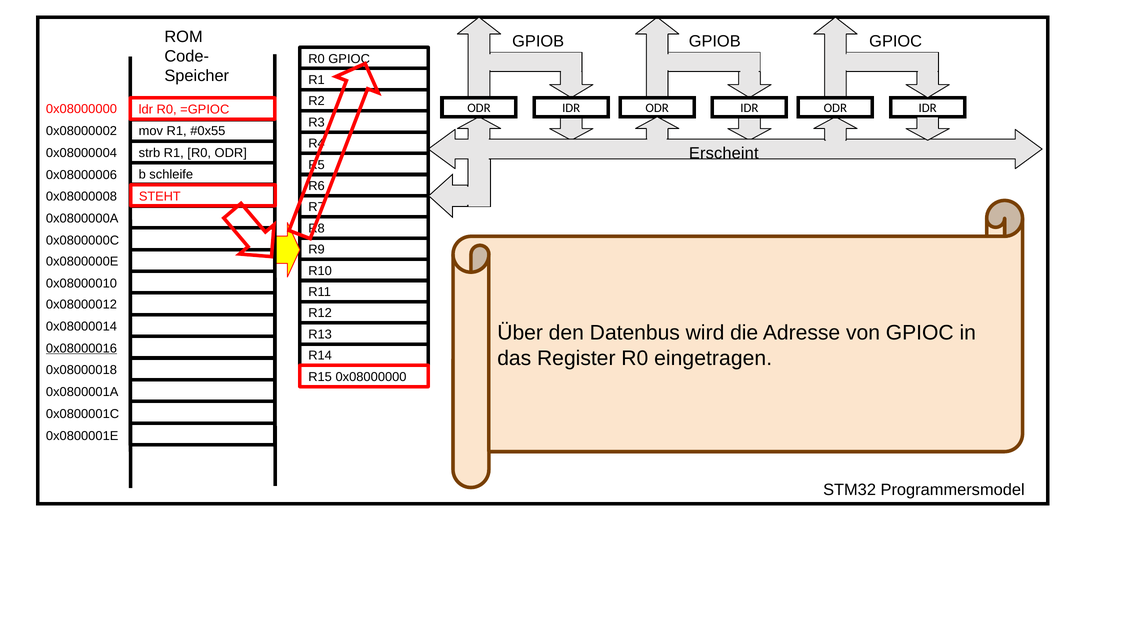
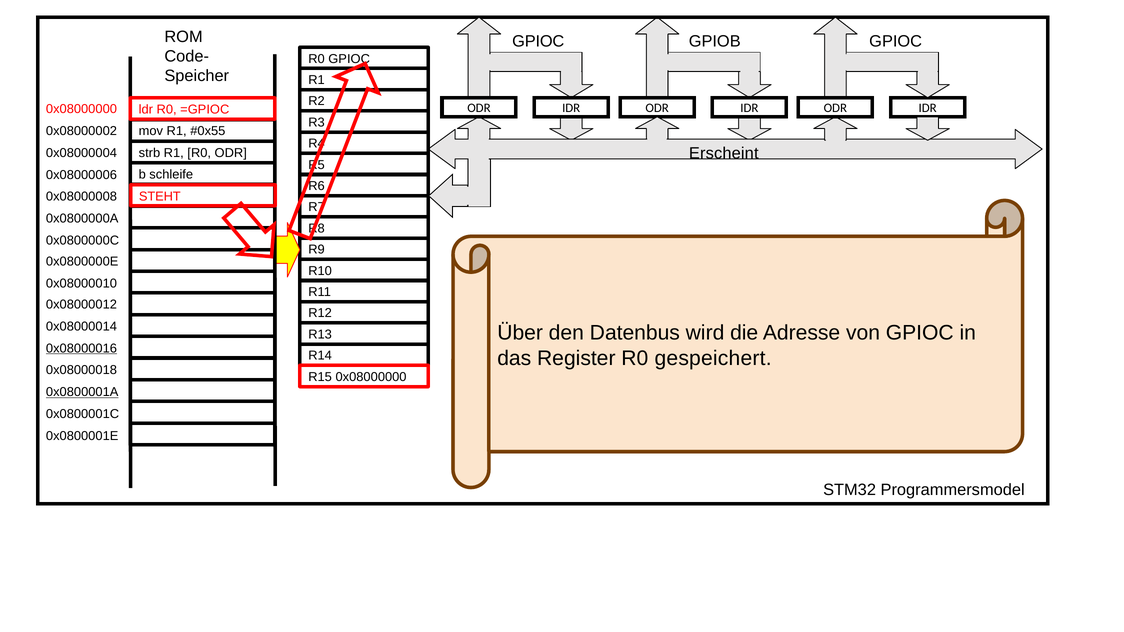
GPIOB: GPIOB -> GPIOC (538, 42)
eingetragen: eingetragen -> gespeichert (713, 358)
0x0800001A underline: none -> present (82, 392)
